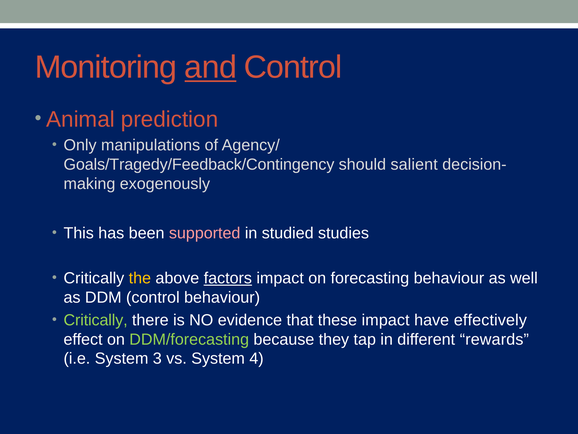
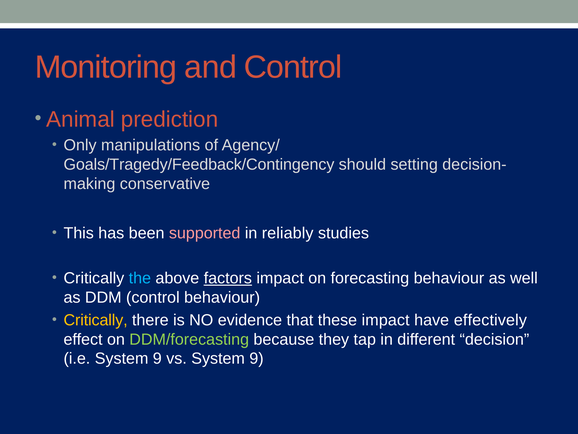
and underline: present -> none (211, 67)
salient: salient -> setting (414, 164)
exogenously: exogenously -> conservative (165, 184)
studied: studied -> reliably (288, 233)
the colour: yellow -> light blue (140, 278)
Critically colour: light green -> yellow (96, 320)
rewards: rewards -> decision (494, 339)
i.e System 3: 3 -> 9 (157, 358)
vs System 4: 4 -> 9 (257, 358)
